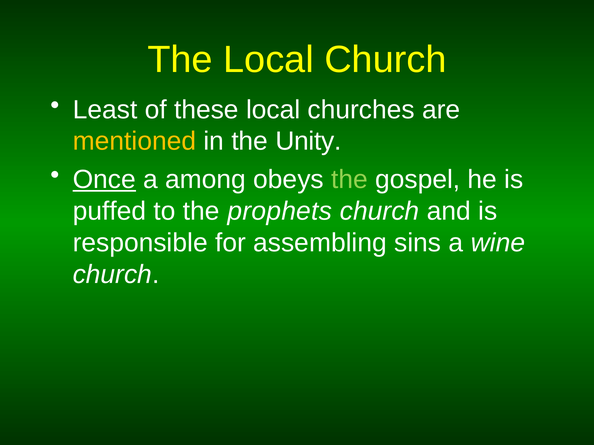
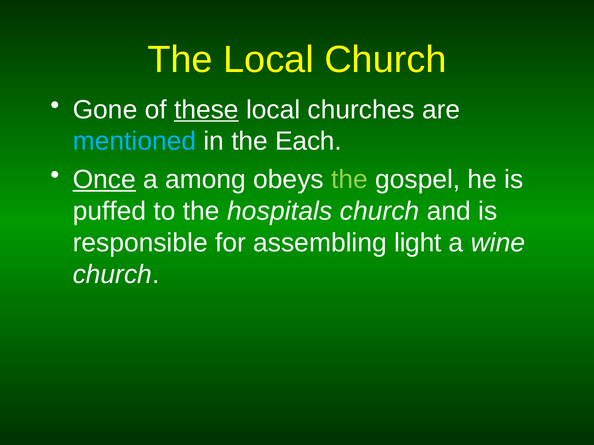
Least: Least -> Gone (105, 110)
these underline: none -> present (206, 110)
mentioned colour: yellow -> light blue (134, 141)
Unity: Unity -> Each (308, 141)
prophets: prophets -> hospitals (280, 211)
sins: sins -> light (418, 243)
